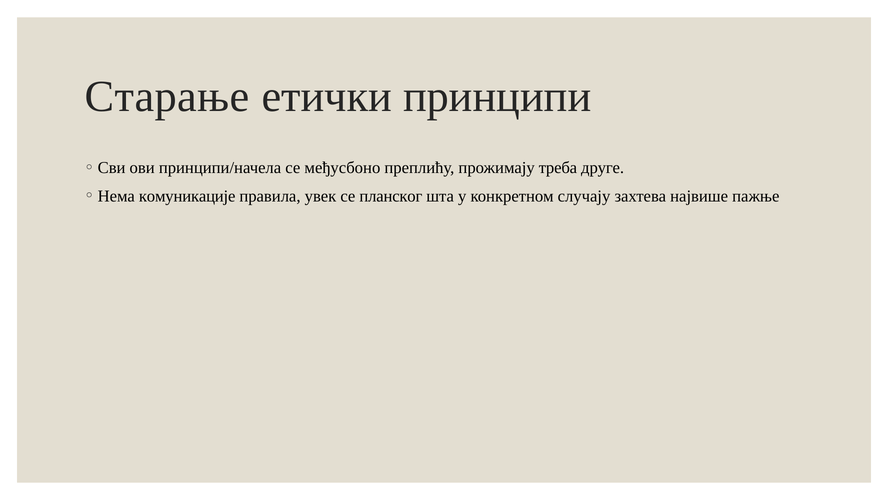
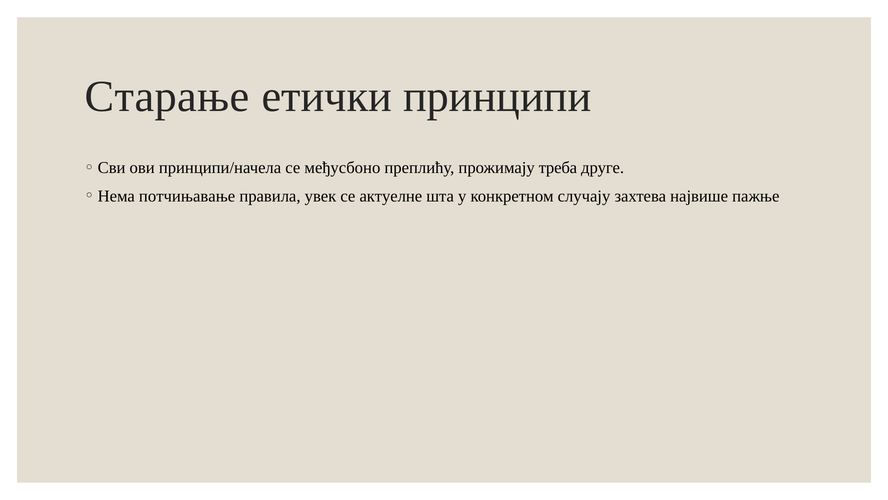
комуникације: комуникације -> потчињавање (187, 196)
планског: планског -> актуелне (391, 196)
